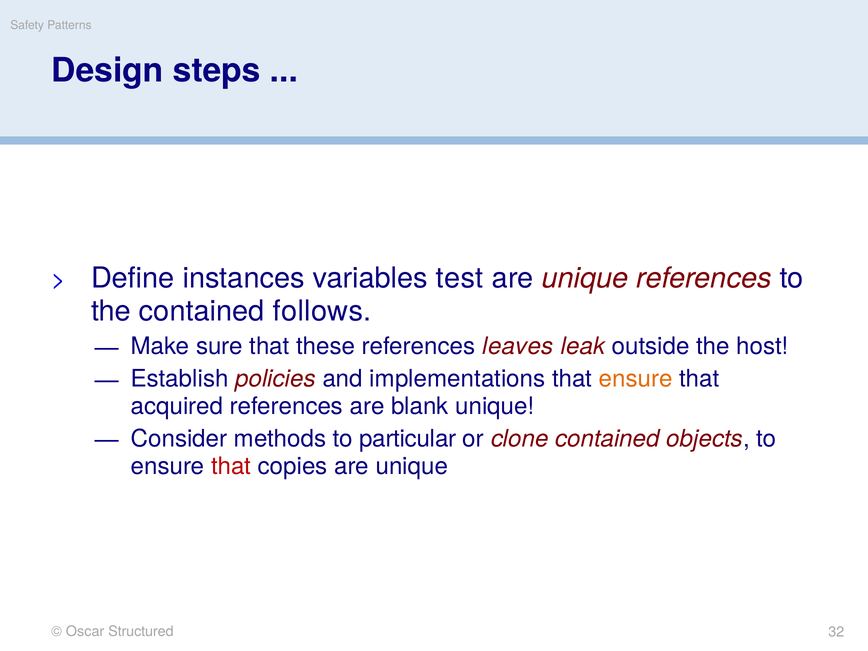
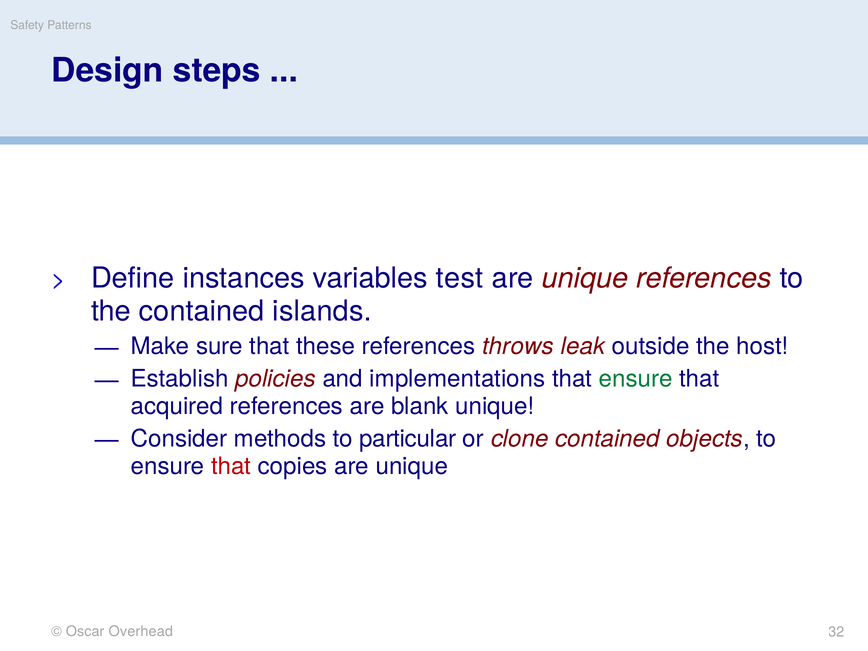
follows: follows -> islands (322, 311)
leaves: leaves -> throws (518, 346)
ensure colour: orange -> green (636, 379)
Structured: Structured -> Overhead (141, 631)
